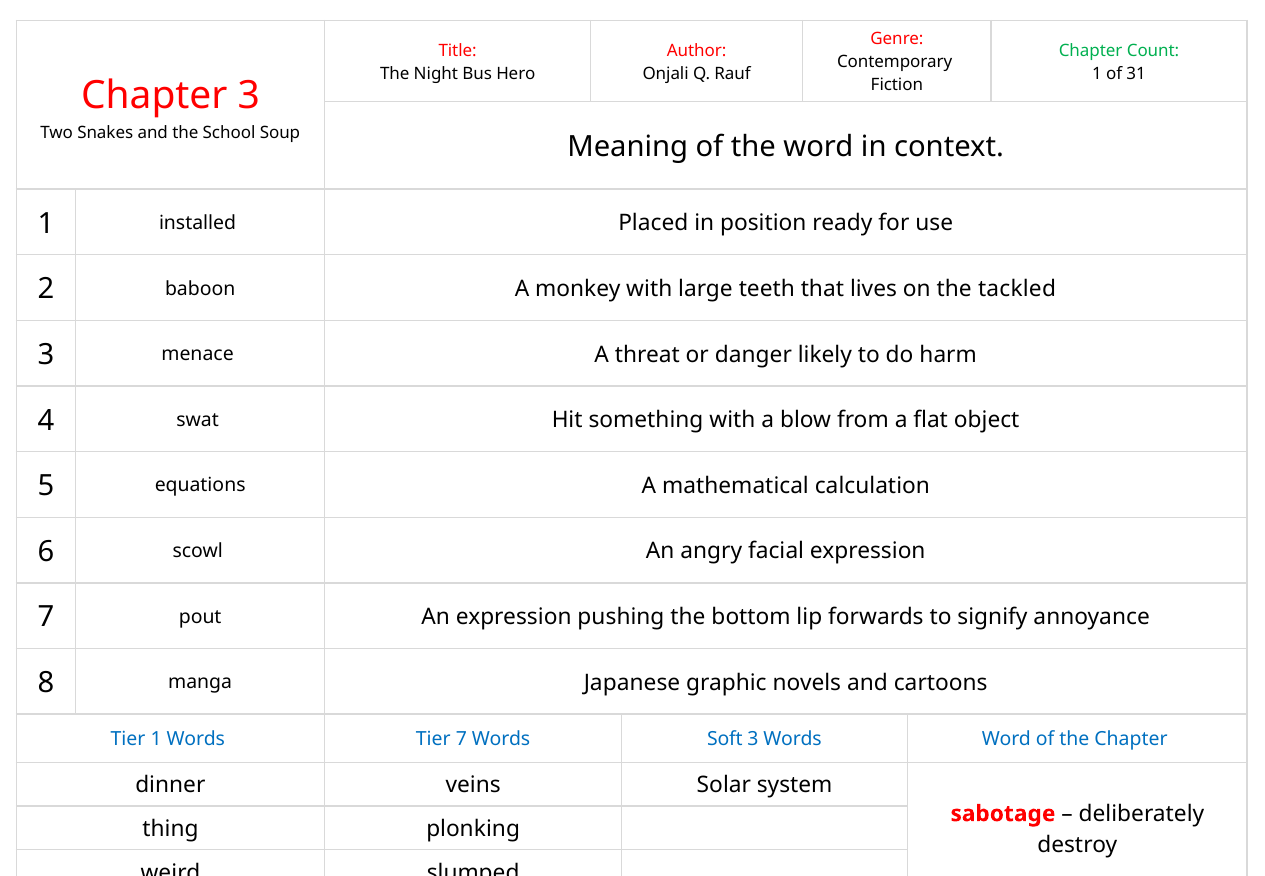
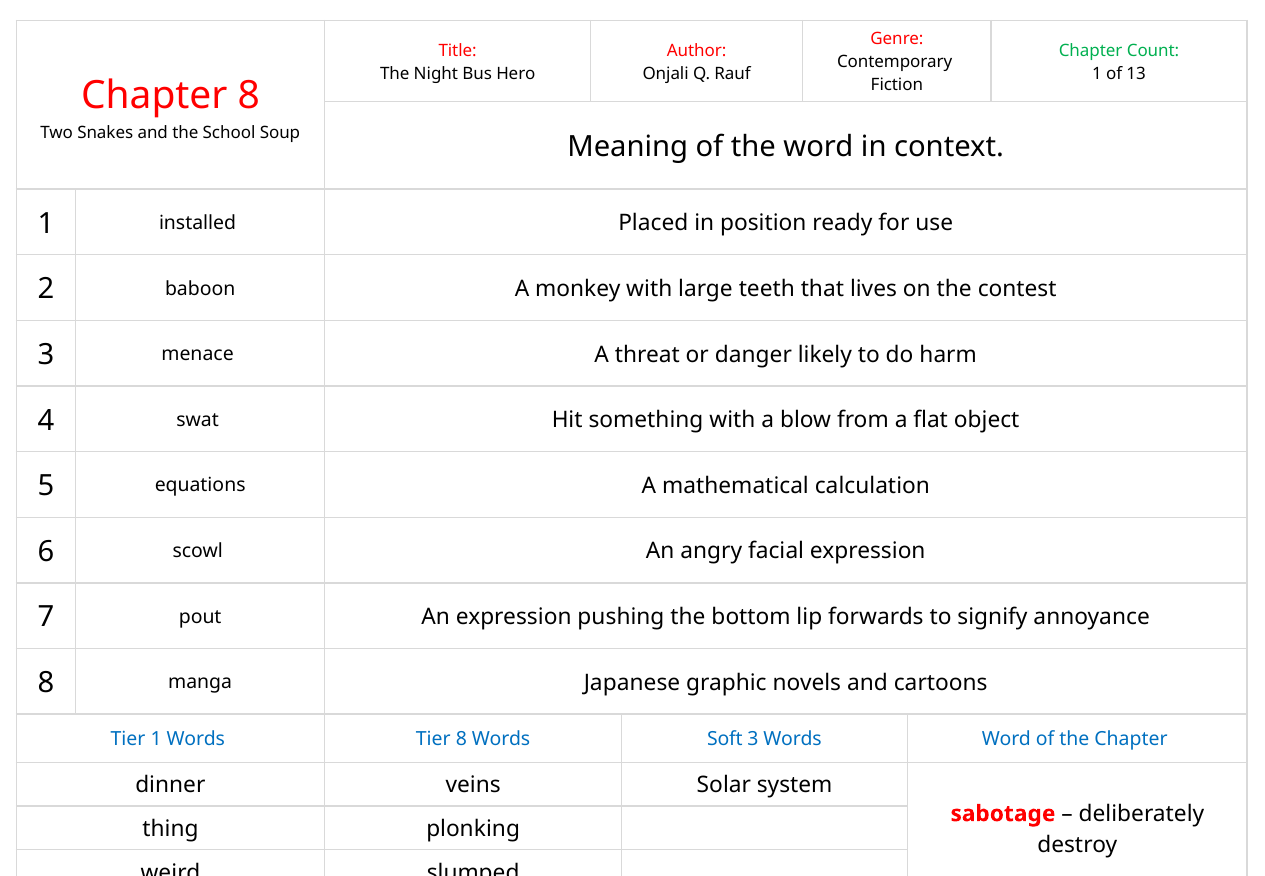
31: 31 -> 13 (1136, 73)
Chapter 3: 3 -> 8 (249, 96)
tackled: tackled -> contest (1017, 289)
Tier 7: 7 -> 8 (461, 739)
